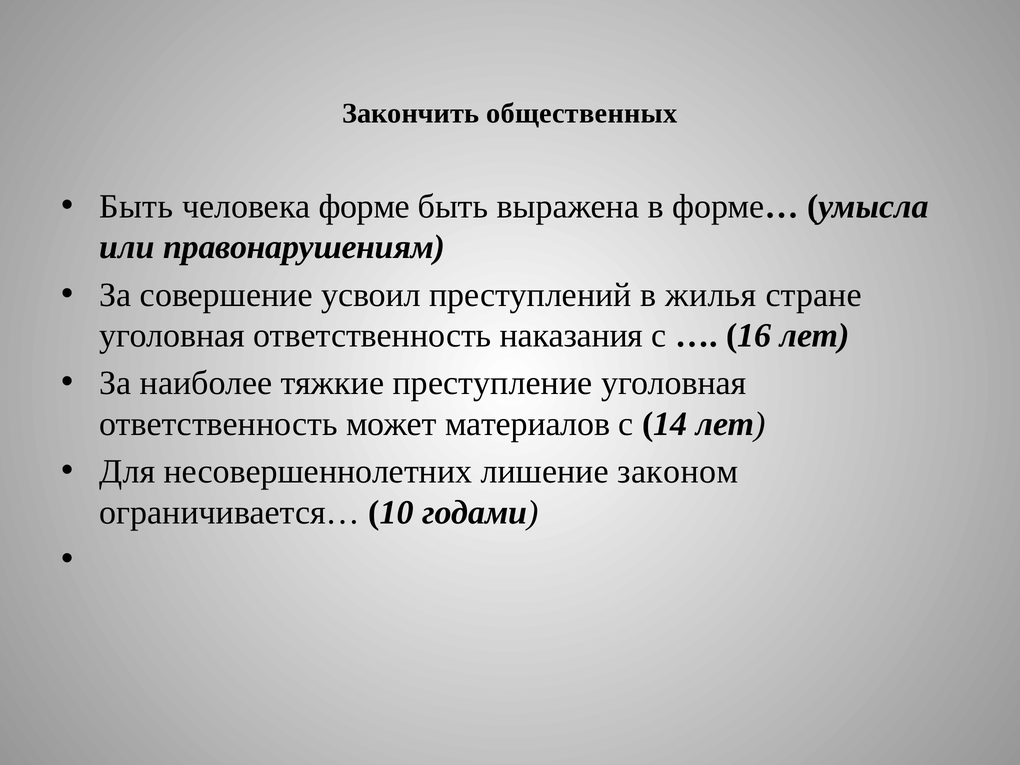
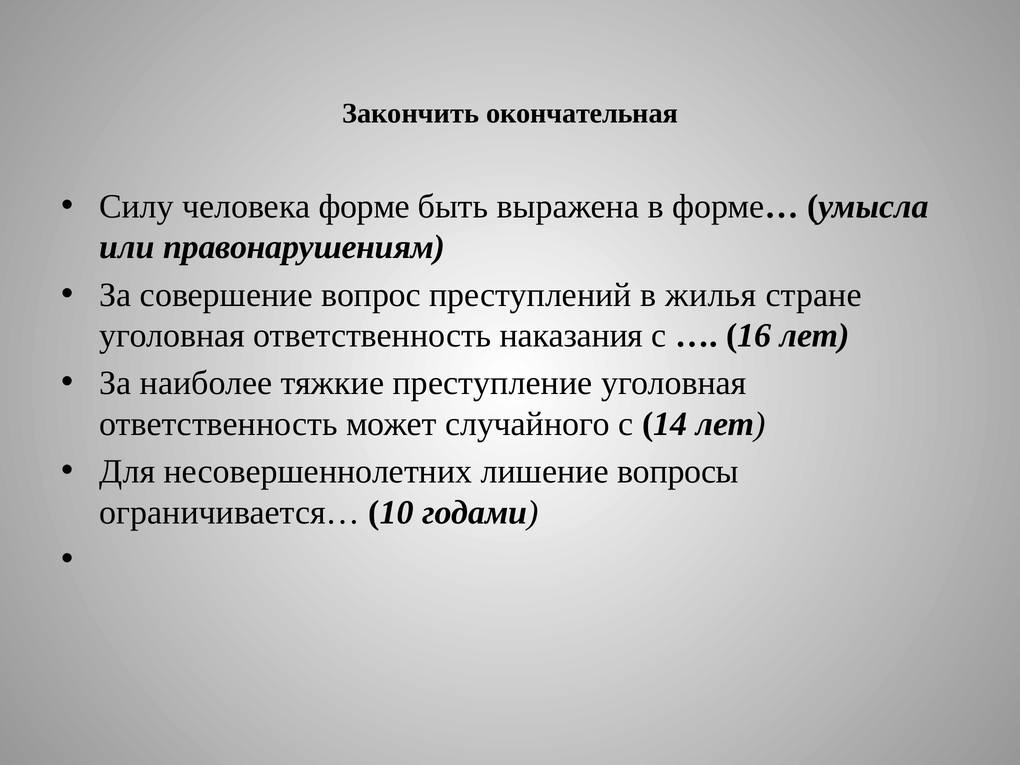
общественных: общественных -> окончательная (582, 113)
Быть: Быть -> Силу (137, 206)
усвоил: усвоил -> вопрос (371, 295)
материалов: материалов -> случайного (528, 424)
законом: законом -> вопросы (678, 472)
